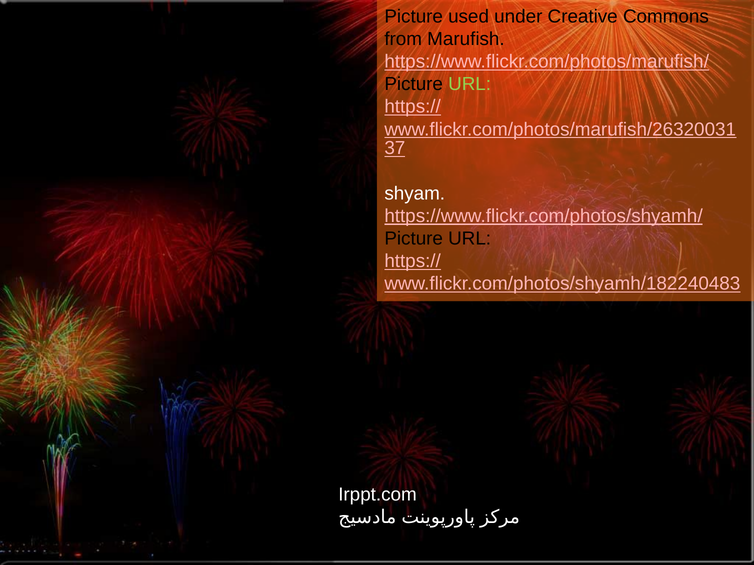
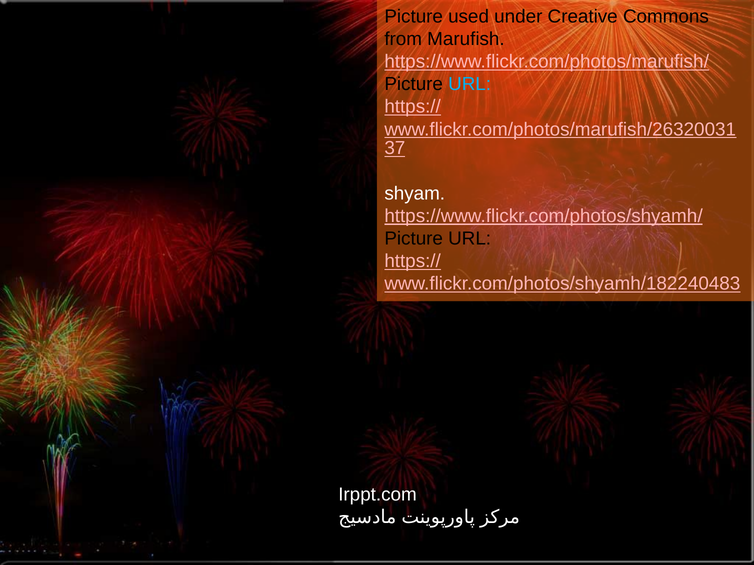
URL colour: light green -> light blue (470, 84)
